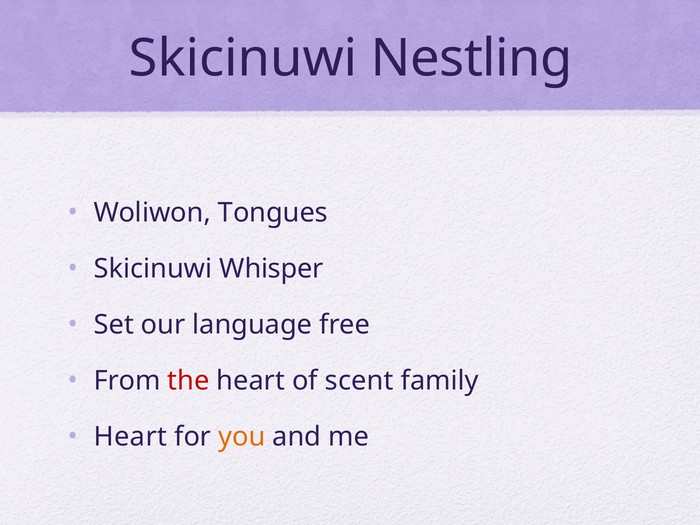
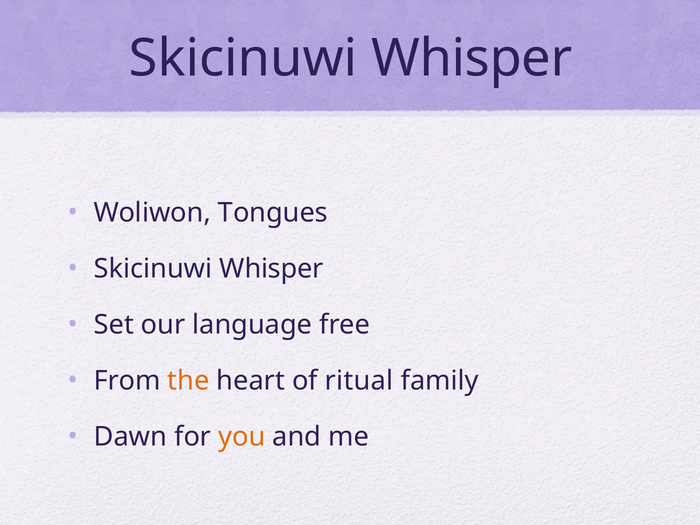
Nestling: Nestling -> Whisper (472, 58)
the colour: red -> orange (189, 381)
scent: scent -> ritual (359, 381)
Heart: Heart -> Dawn (131, 437)
